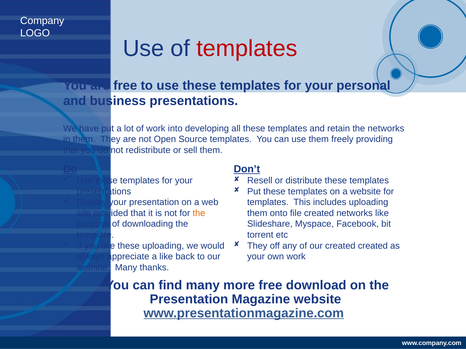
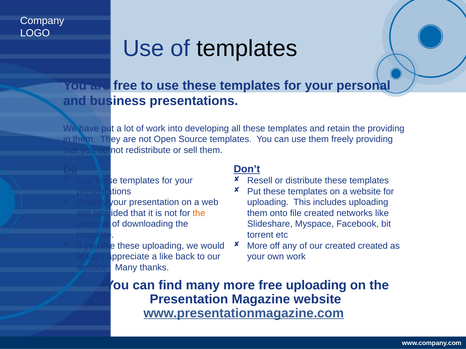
templates colour: red -> black (247, 49)
the networks: networks -> providing (386, 129)
templates: templates -> uploading (268, 203)
They: They -> More (257, 246)
free download: download -> uploading (316, 286)
